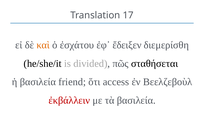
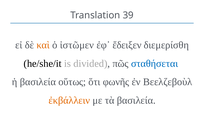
17: 17 -> 39 (128, 15)
ἐσχάτου: ἐσχάτου -> ἱστῶμεν (77, 45)
σταθήσεται colour: black -> blue (155, 63)
friend: friend -> οὕτως (72, 82)
access: access -> φωνῆς (116, 82)
ἐκβάλλειν colour: red -> orange (69, 100)
